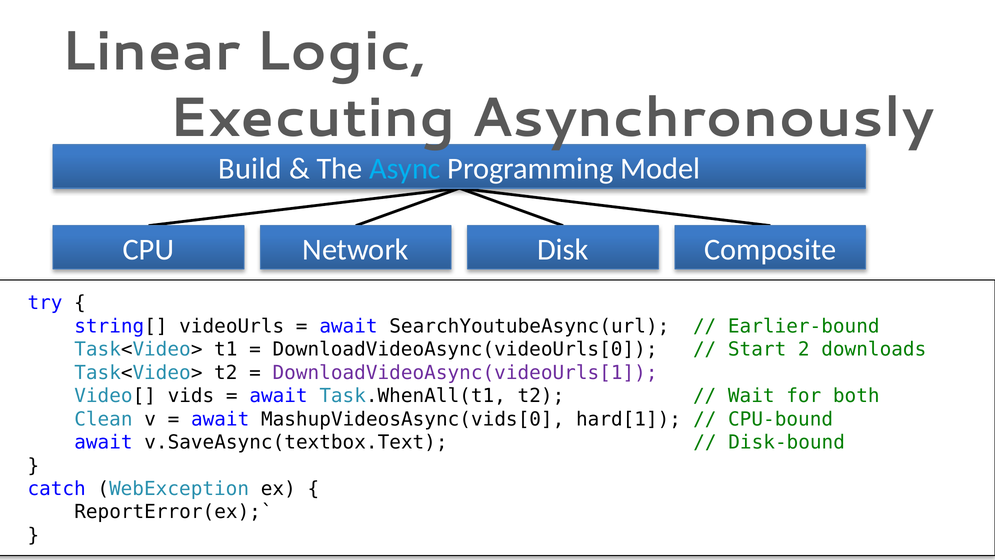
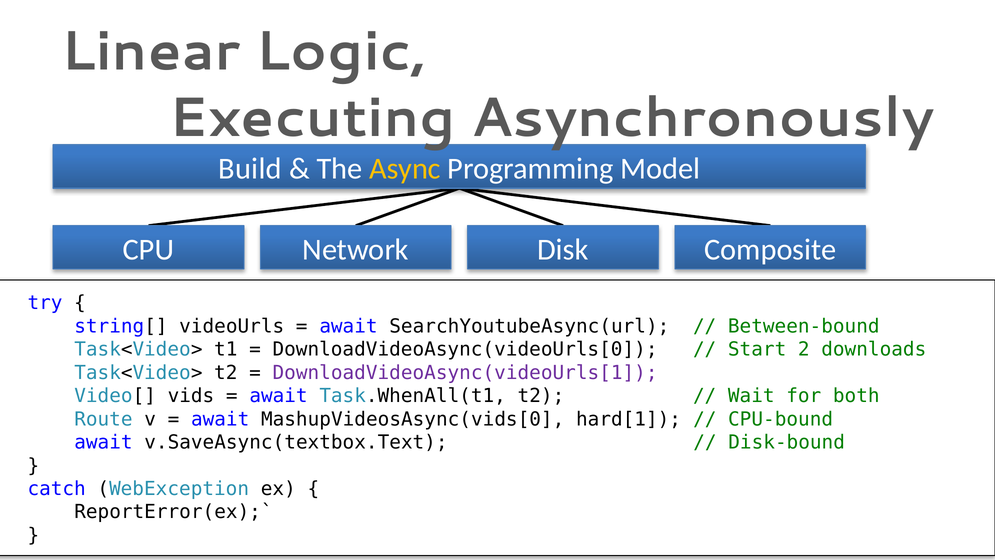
Async colour: light blue -> yellow (405, 169)
Earlier-bound: Earlier-bound -> Between-bound (804, 326)
Clean: Clean -> Route (103, 419)
